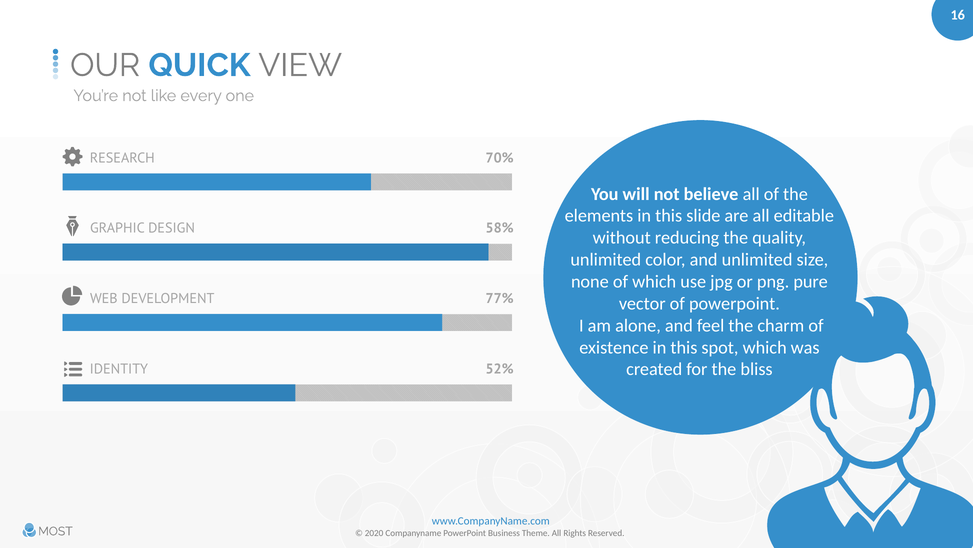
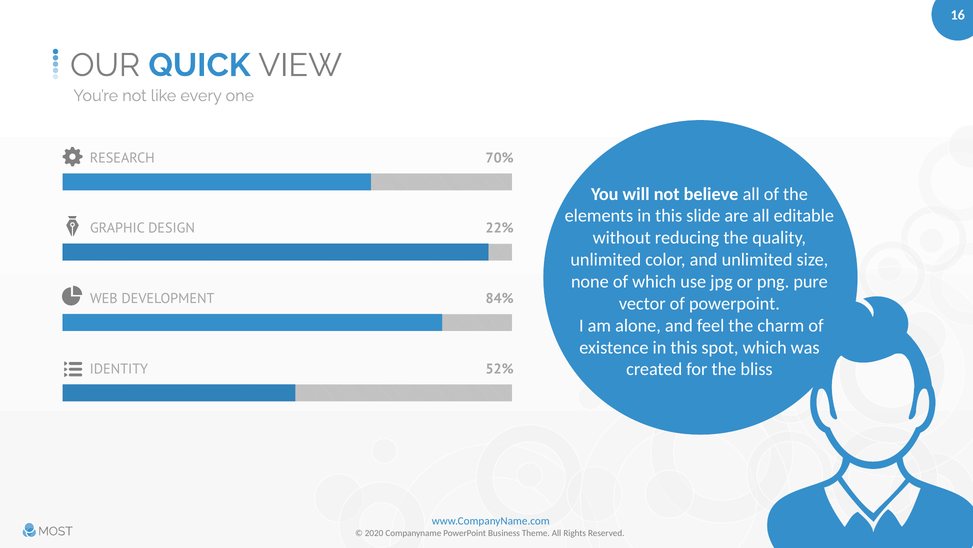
58%: 58% -> 22% (500, 228)
77%: 77% -> 84% (500, 298)
